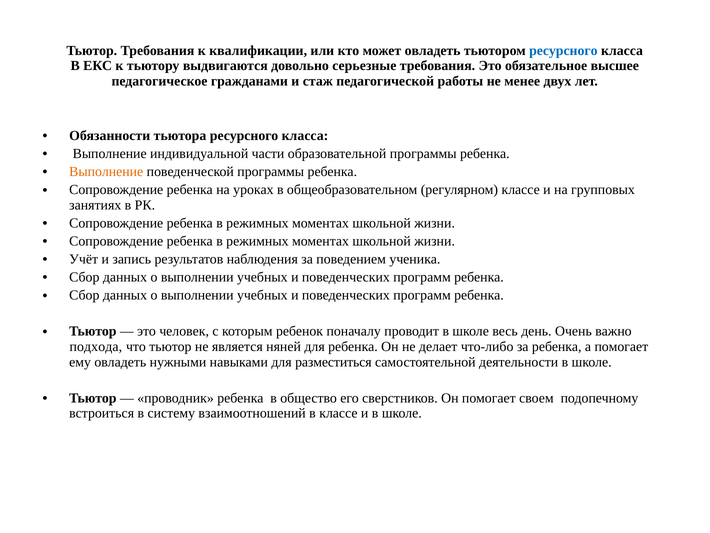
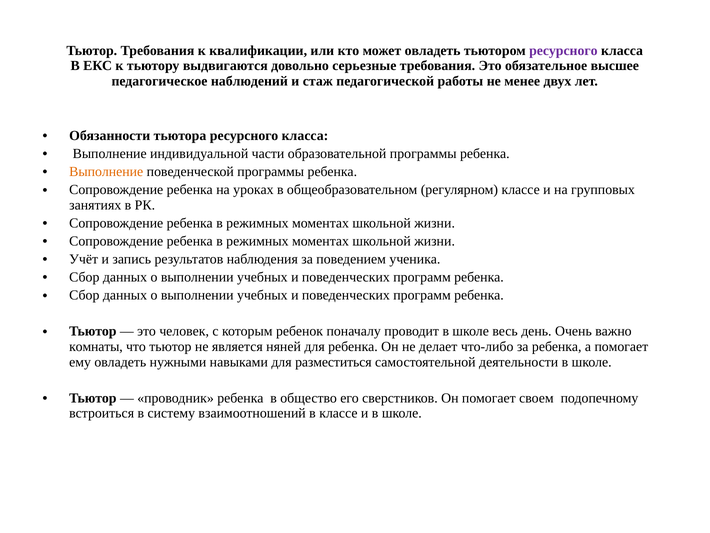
ресурсного colour: blue -> purple (563, 51)
гражданами: гражданами -> наблюдений (249, 81)
подхода: подхода -> комнаты (96, 346)
